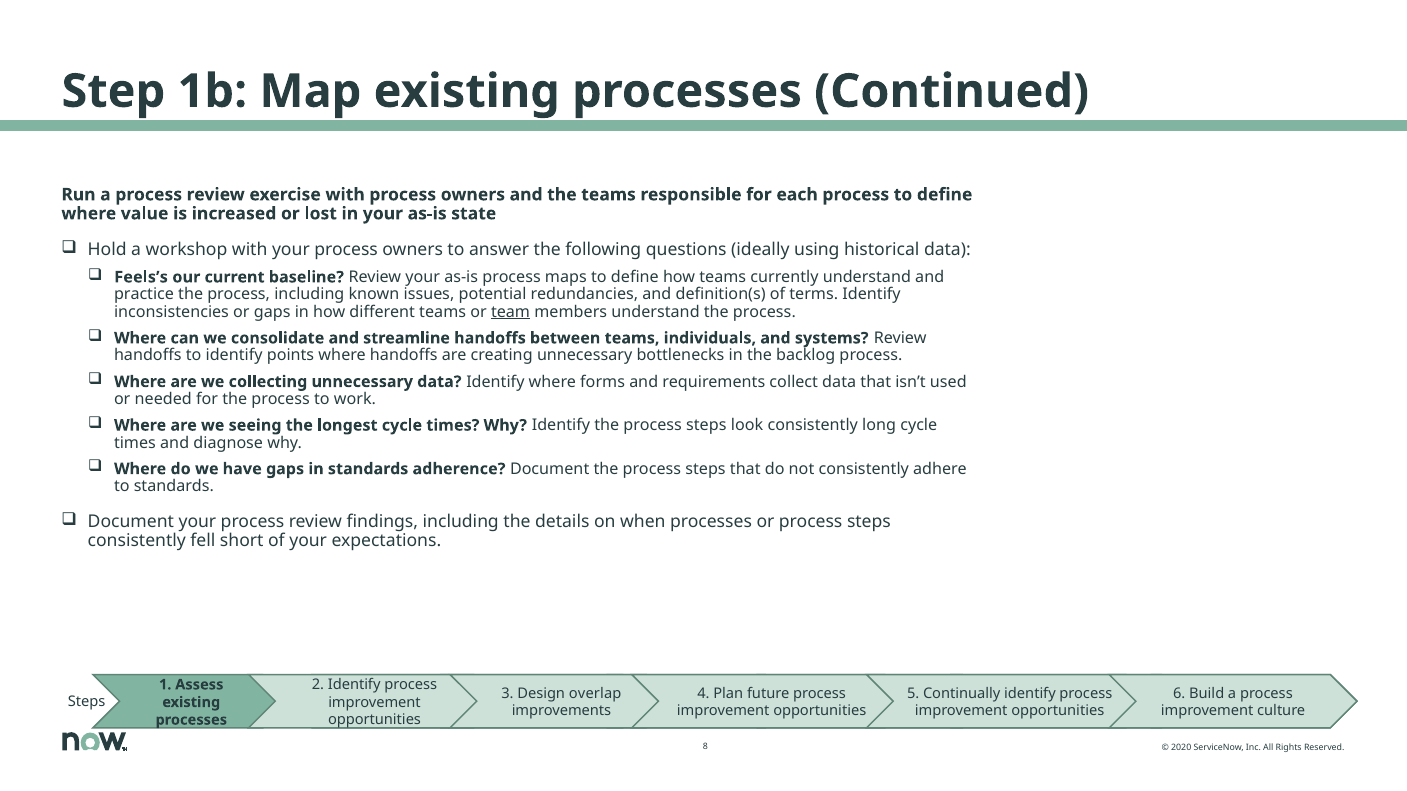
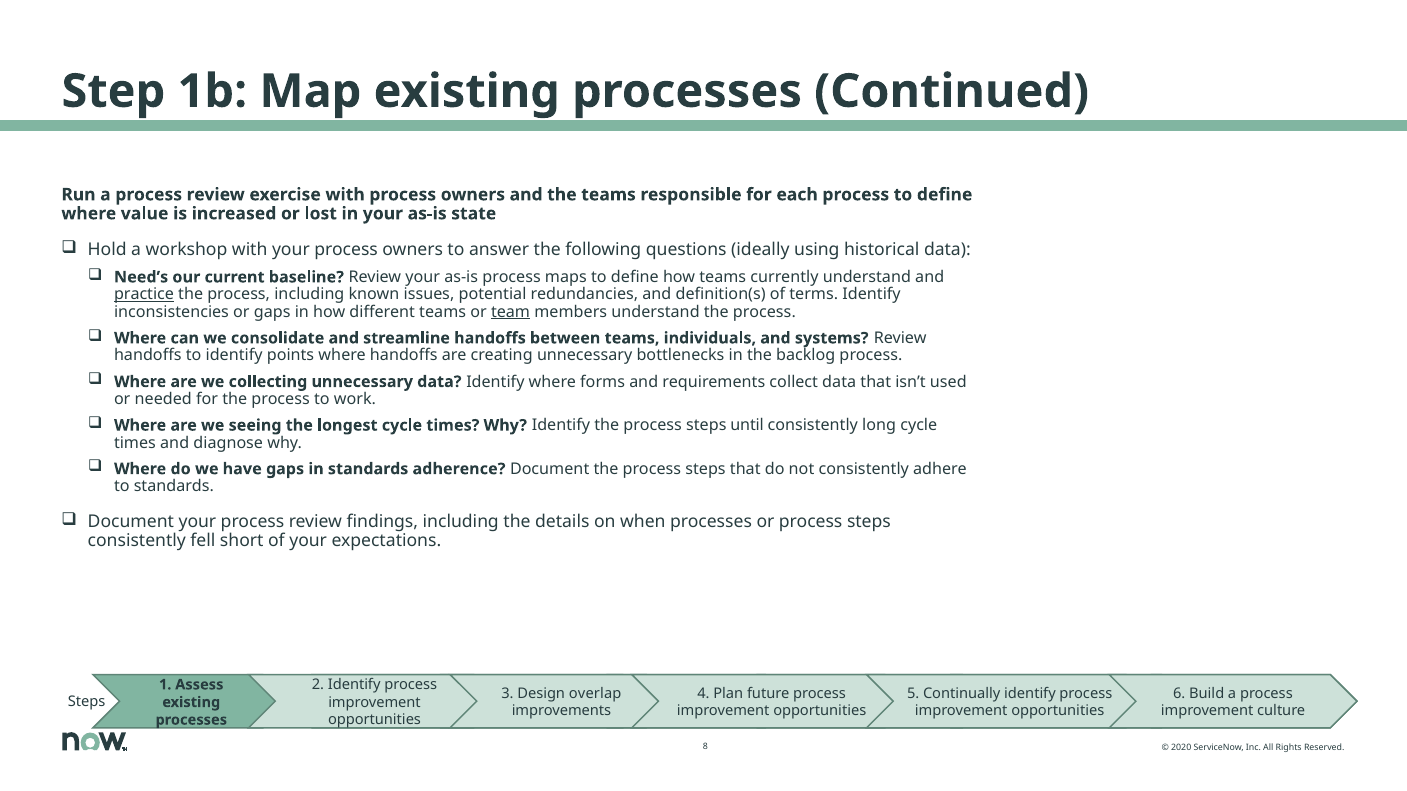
Feels’s: Feels’s -> Need’s (141, 277)
practice underline: none -> present (144, 295)
look: look -> until (747, 426)
